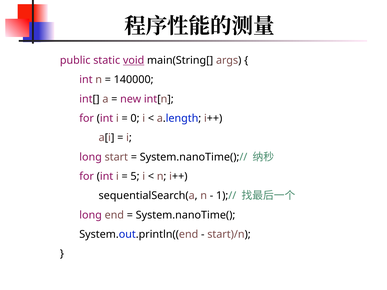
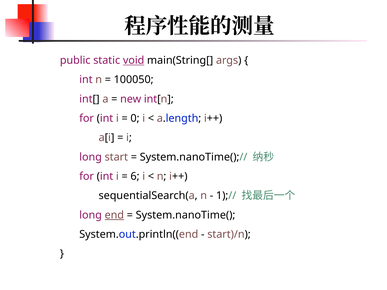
140000: 140000 -> 100050 (134, 80)
5: 5 -> 6 (135, 176)
end underline: none -> present (114, 215)
